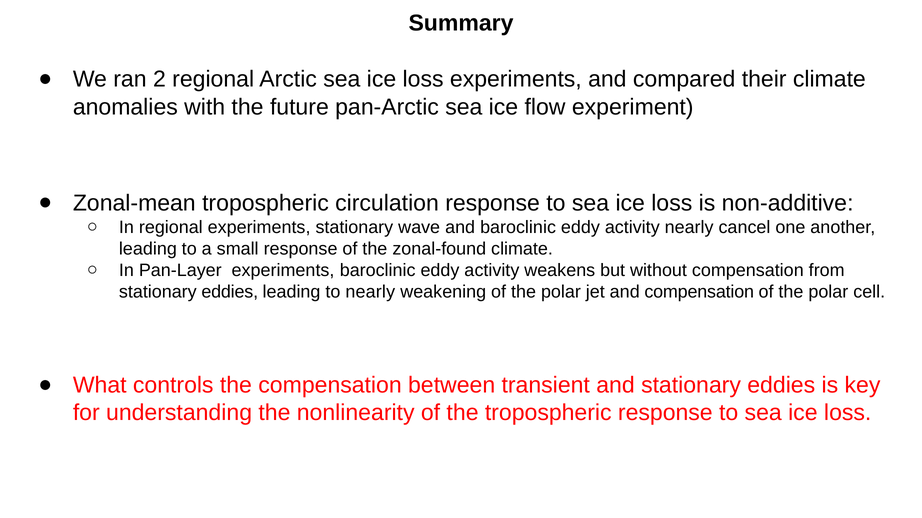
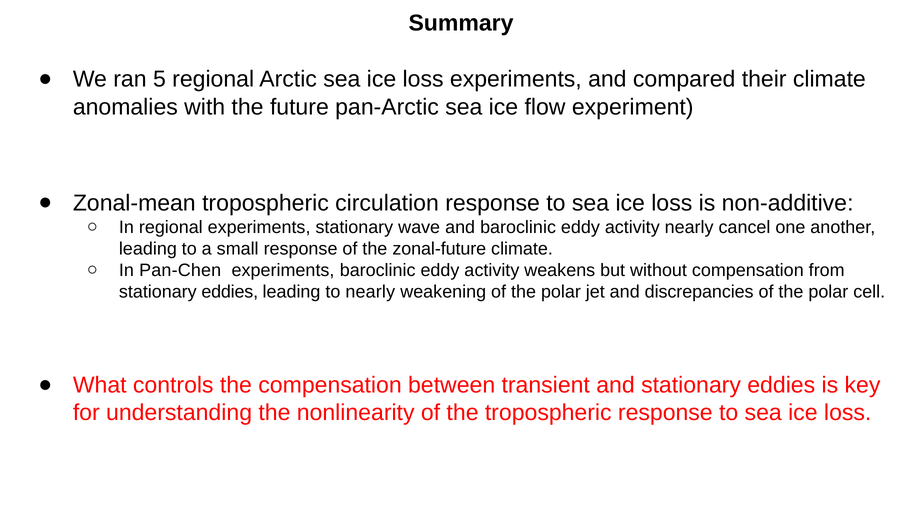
2: 2 -> 5 (159, 79)
zonal-found: zonal-found -> zonal-future (439, 249)
Pan-Layer: Pan-Layer -> Pan-Chen (180, 271)
and compensation: compensation -> discrepancies (699, 292)
